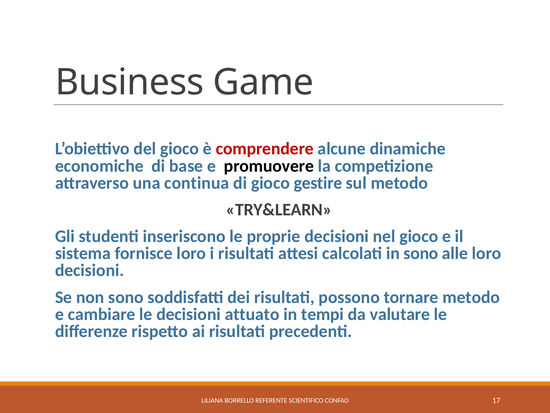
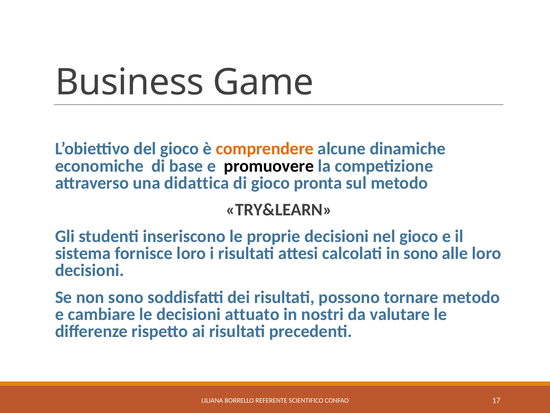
comprendere colour: red -> orange (265, 149)
continua: continua -> didattica (197, 183)
gestire: gestire -> pronta (318, 183)
tempi: tempi -> nostri (323, 314)
